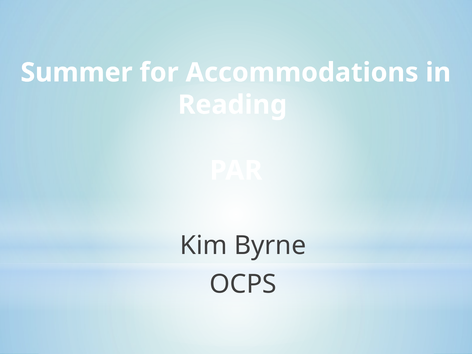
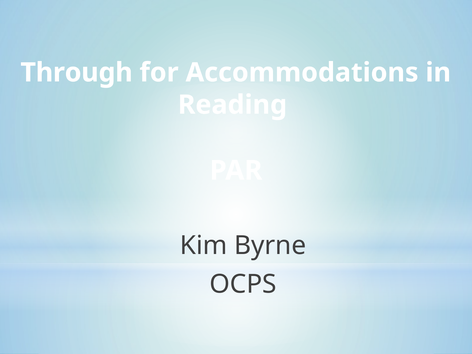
Summer: Summer -> Through (77, 73)
